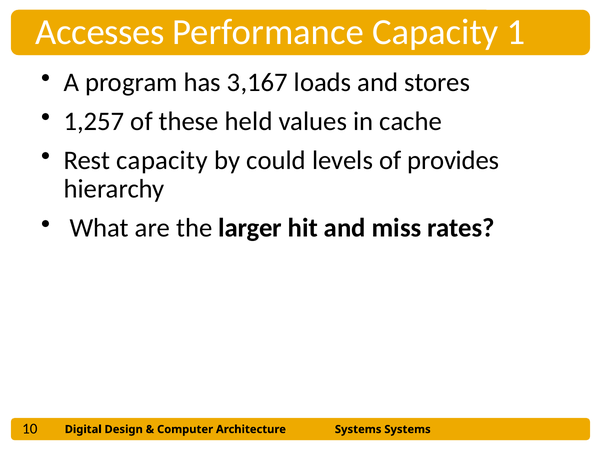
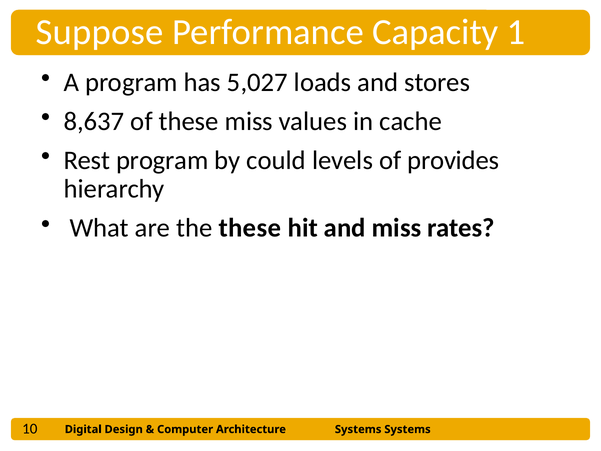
Accesses: Accesses -> Suppose (100, 32)
3,167: 3,167 -> 5,027 (257, 82)
1,257: 1,257 -> 8,637 (94, 121)
these held: held -> miss (249, 121)
Rest capacity: capacity -> program (162, 160)
the larger: larger -> these (250, 228)
